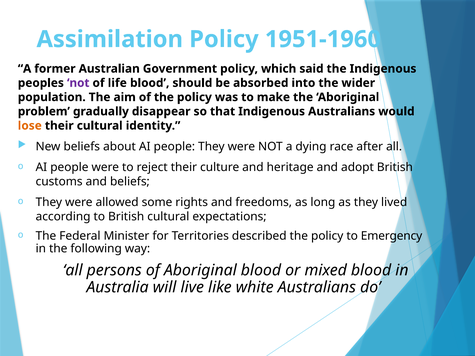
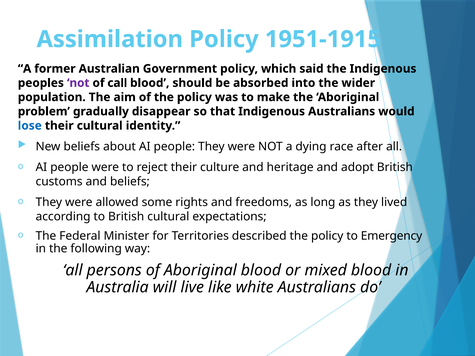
1951-1960: 1951-1960 -> 1951-1915 (323, 39)
life: life -> call (117, 83)
lose colour: orange -> blue (30, 126)
